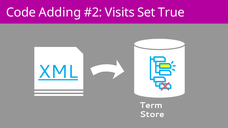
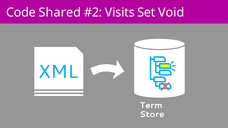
Adding: Adding -> Shared (60, 12)
True: True -> Void (171, 12)
XML underline: present -> none (58, 72)
